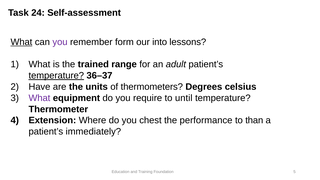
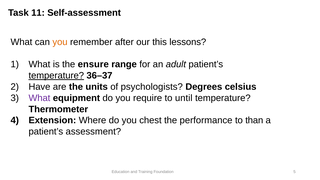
24: 24 -> 11 (38, 13)
What underline: present -> none (21, 42)
you colour: purple -> orange (60, 42)
form: form -> after (124, 42)
into: into -> this (160, 42)
trained: trained -> ensure (93, 64)
thermometers: thermometers -> psychologists (152, 87)
immediately: immediately -> assessment (93, 132)
